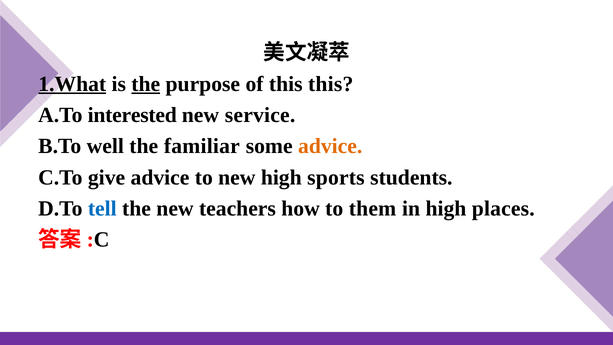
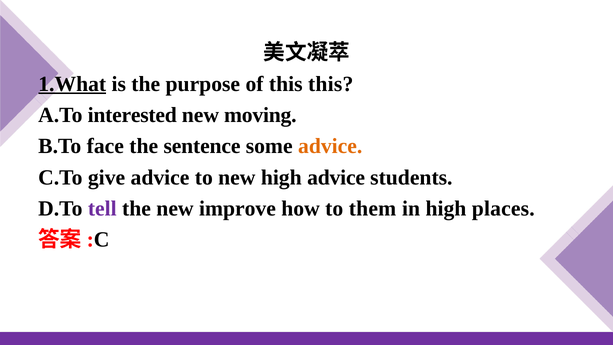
the underline: present -> none (146, 84)
service: service -> moving (260, 115)
well: well -> face (105, 146)
familiar: familiar -> sentence (202, 146)
high sports: sports -> advice (336, 177)
tell colour: blue -> purple (102, 208)
teachers: teachers -> improve (237, 208)
